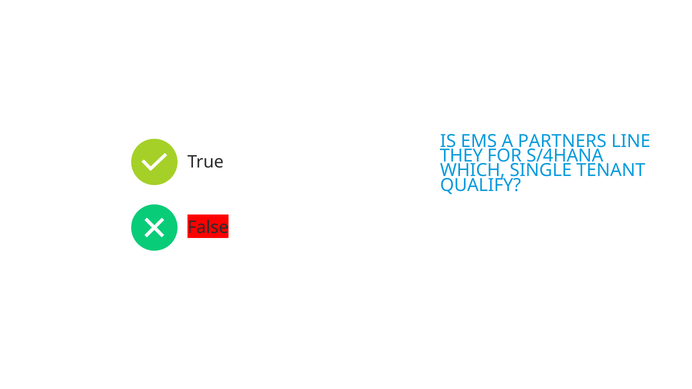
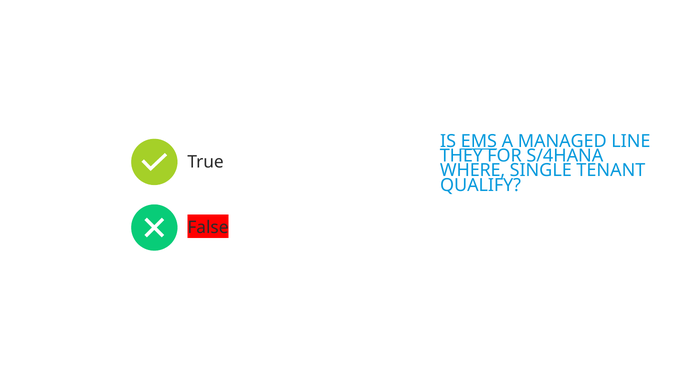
EMS underline: none -> present (479, 141)
PARTNERS: PARTNERS -> MANAGED (562, 141)
WHICH: WHICH -> WHERE (473, 171)
